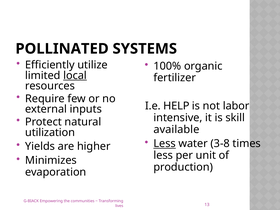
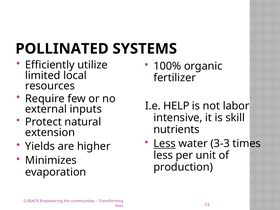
local underline: present -> none (75, 75)
available: available -> nutrients (177, 130)
utilization: utilization -> extension (50, 132)
3-8: 3-8 -> 3-3 (220, 144)
